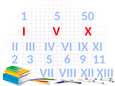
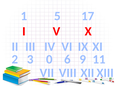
50: 50 -> 17 (88, 16)
3 5: 5 -> 0 (49, 60)
